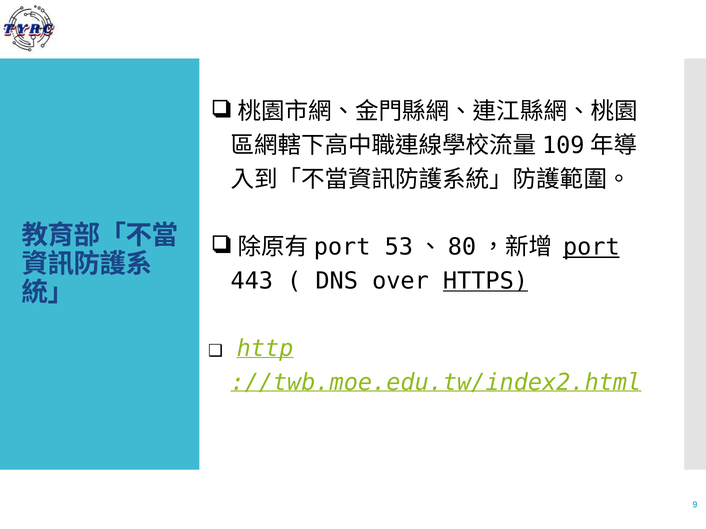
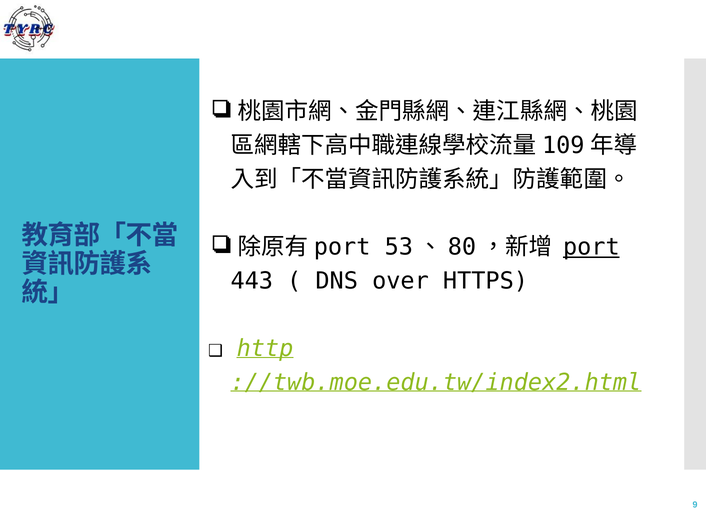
HTTPS underline: present -> none (485, 281)
